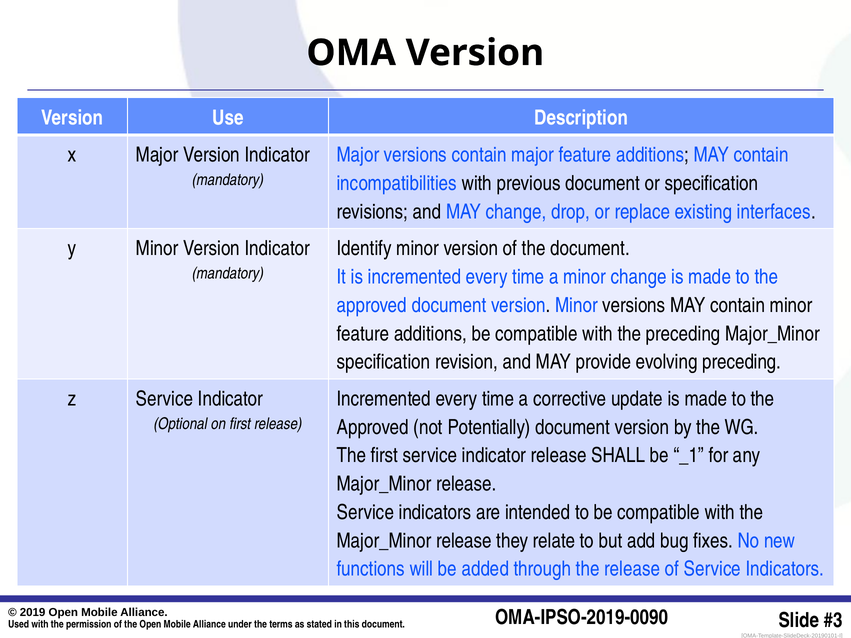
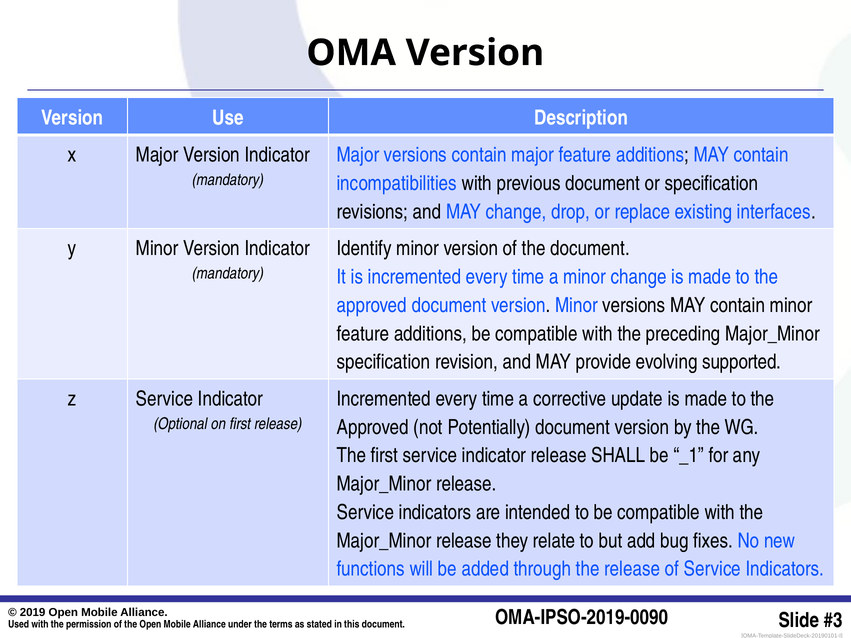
evolving preceding: preceding -> supported (742, 362)
